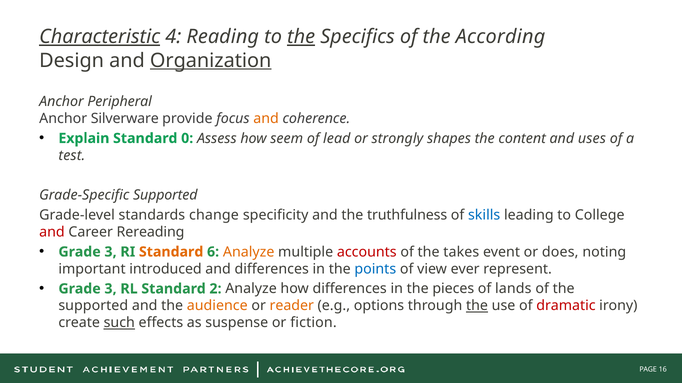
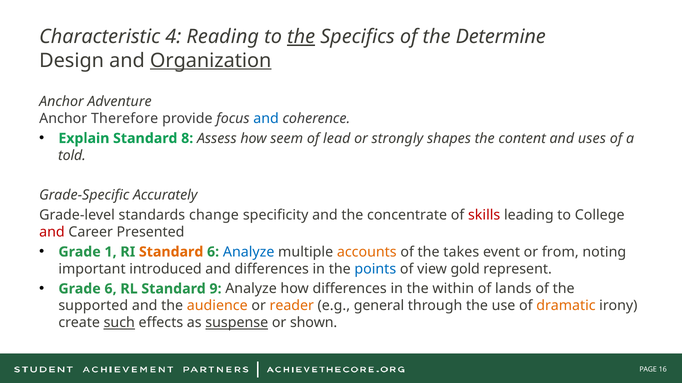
Characteristic underline: present -> none (100, 37)
According: According -> Determine (501, 37)
Peripheral: Peripheral -> Adventure (120, 102)
Silverware: Silverware -> Therefore (125, 119)
and colour: orange -> blue (266, 119)
0: 0 -> 8 (187, 139)
test: test -> told (72, 156)
Grade-Specific Supported: Supported -> Accurately (165, 195)
truthfulness: truthfulness -> concentrate (407, 215)
skills colour: blue -> red (484, 215)
Rereading: Rereading -> Presented (150, 232)
3: 3 -> 1 (111, 252)
Analyze colour: orange -> blue (249, 252)
accounts colour: red -> orange (367, 252)
does: does -> from (560, 252)
ever: ever -> gold (465, 269)
3: 3 -> 6 (111, 289)
2: 2 -> 9 (215, 289)
pieces: pieces -> within (453, 289)
options: options -> general (379, 306)
the underline: present -> none (477, 306)
dramatic colour: red -> orange (566, 306)
suspense underline: none -> present (237, 323)
fiction: fiction -> shown (314, 323)
